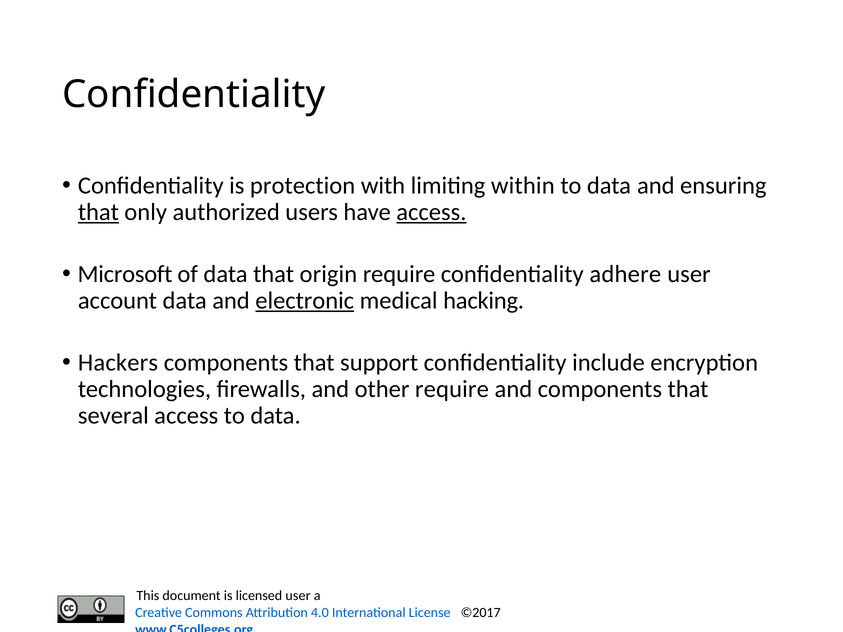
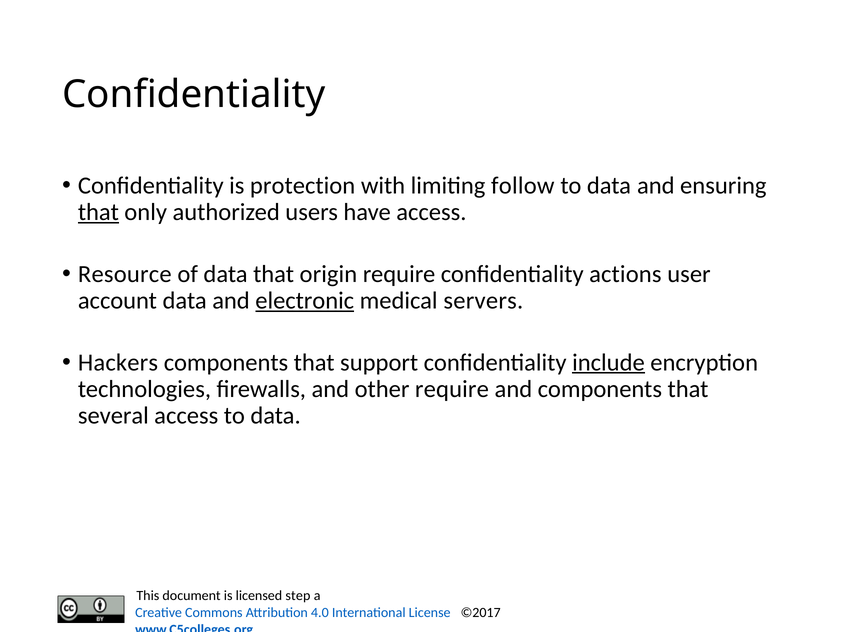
within: within -> follow (523, 186)
access underline: present -> none (431, 212)
Microsoft: Microsoft -> Resource (125, 274)
adhere: adhere -> actions (625, 274)
hacking: hacking -> servers (483, 301)
include underline: none -> present (608, 363)
user: user -> step (298, 596)
